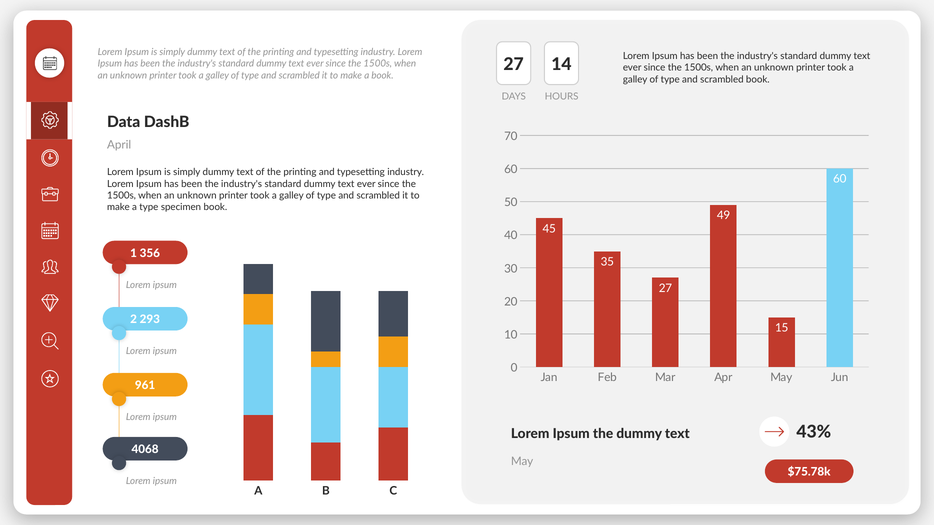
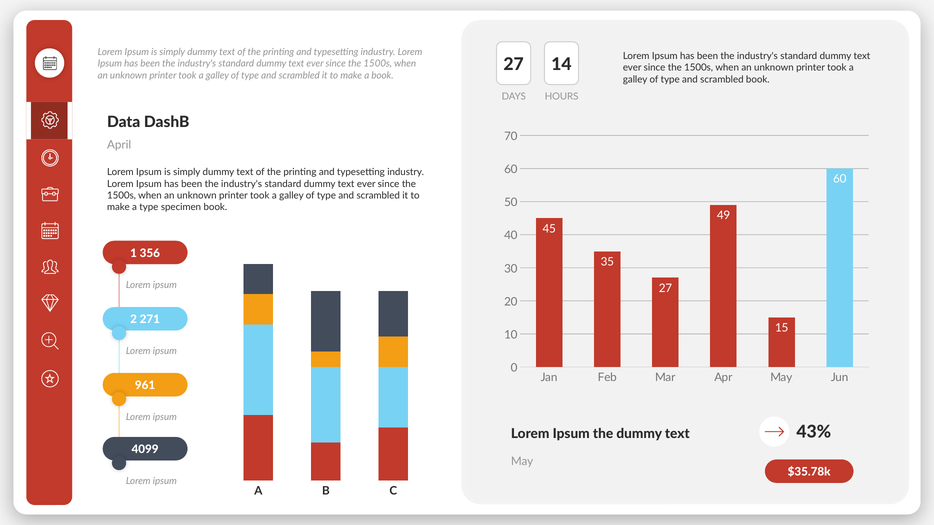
293: 293 -> 271 (150, 320)
4068: 4068 -> 4099 (145, 450)
$75.78k: $75.78k -> $35.78k (809, 472)
